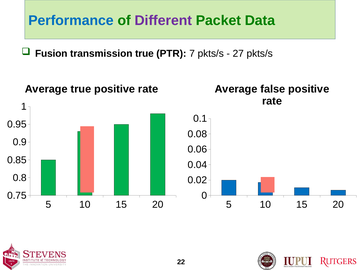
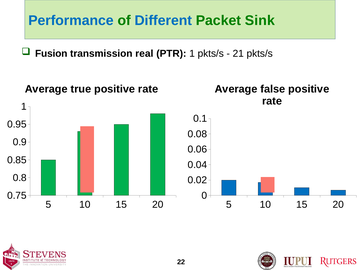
Different colour: purple -> blue (163, 20)
Data: Data -> Sink (260, 20)
transmission true: true -> real (144, 54)
PTR 7: 7 -> 1 (192, 54)
27: 27 -> 21 (238, 54)
